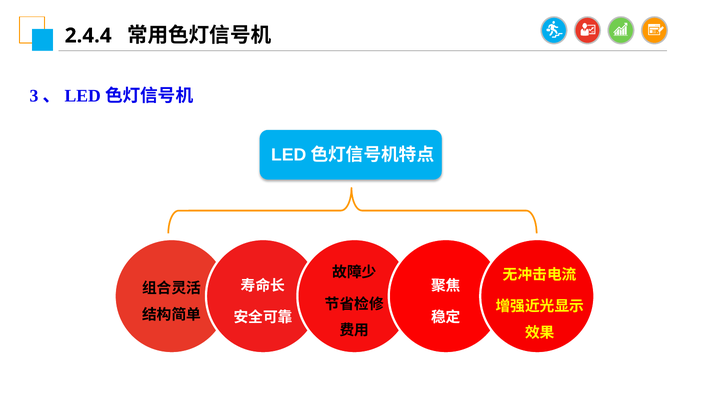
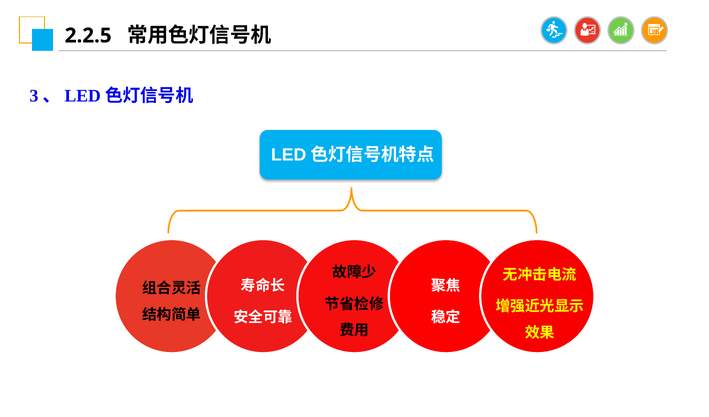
2.4.4: 2.4.4 -> 2.2.5 (88, 36)
